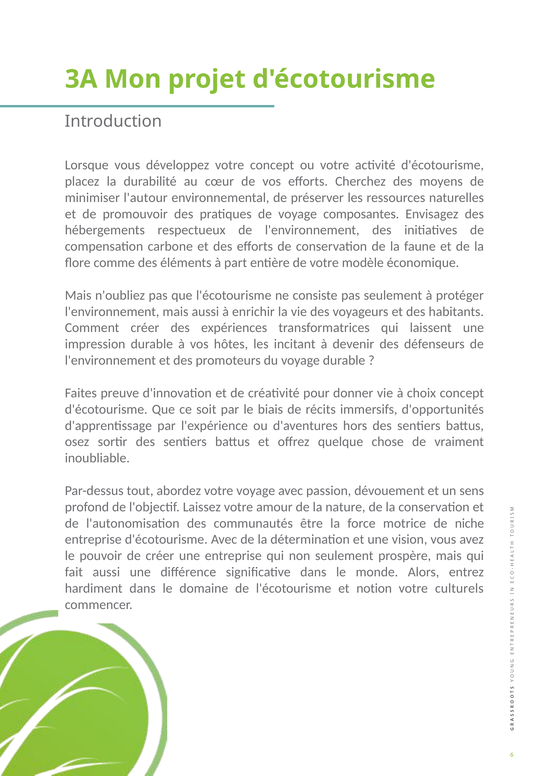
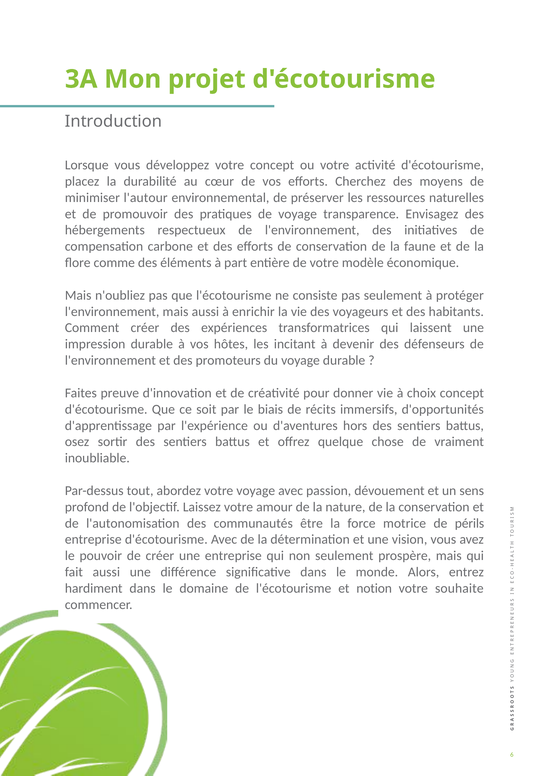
composantes: composantes -> transparence (361, 214)
niche: niche -> périls (469, 524)
culturels: culturels -> souhaite (459, 589)
